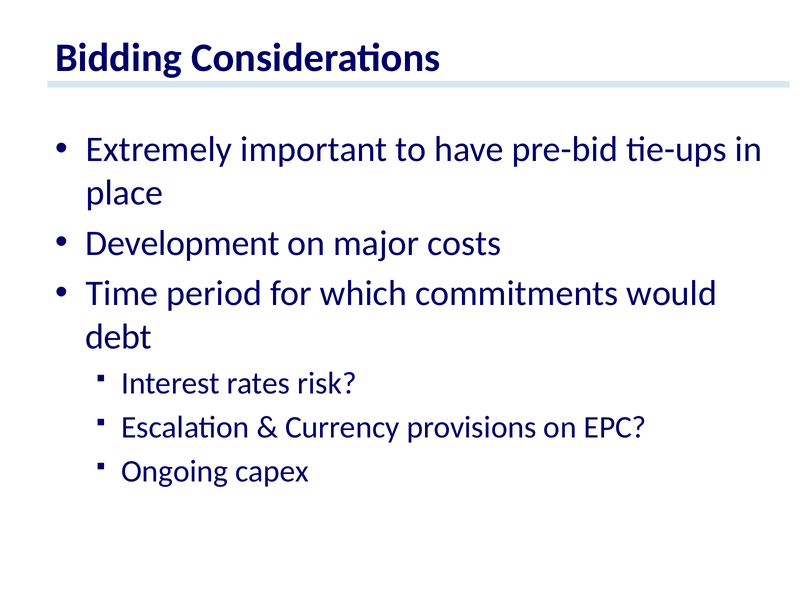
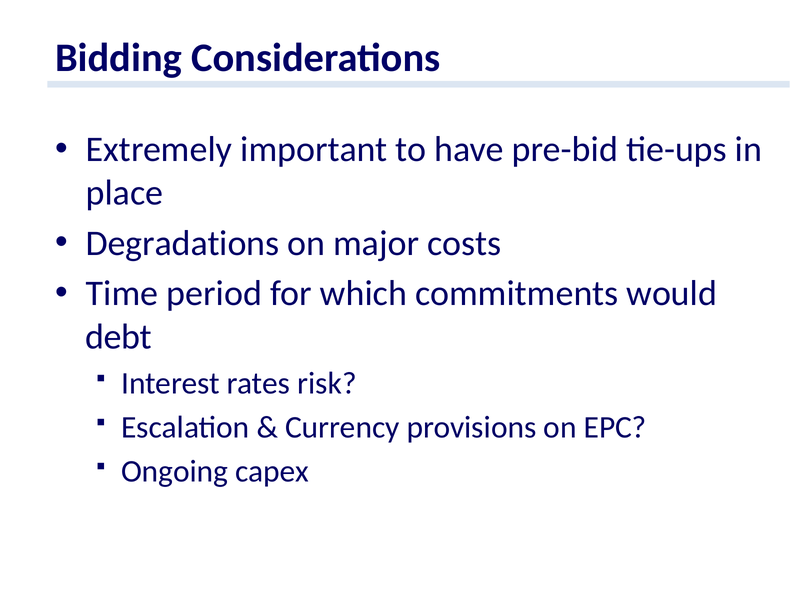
Development: Development -> Degradations (182, 243)
